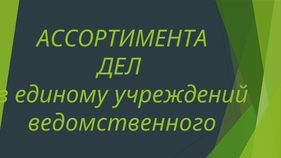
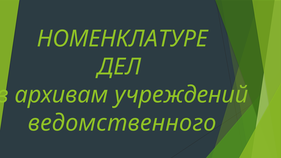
АССОРТИМЕНТА: АССОРТИМЕНТА -> НОМЕНКЛАТУРЕ (122, 39)
единому: единому -> архивам (61, 95)
